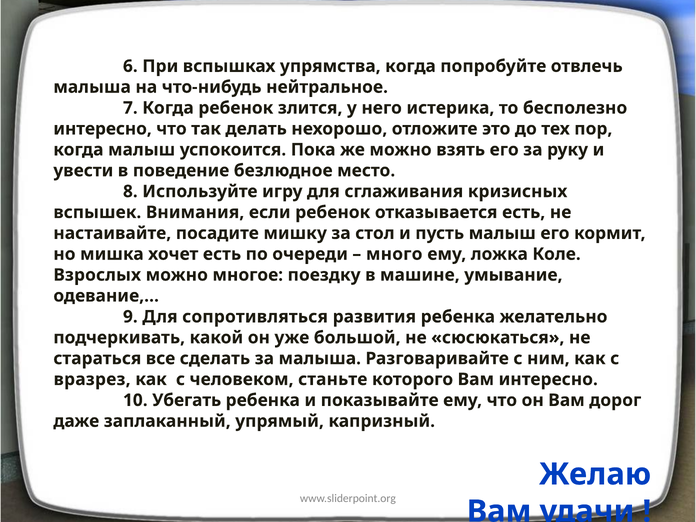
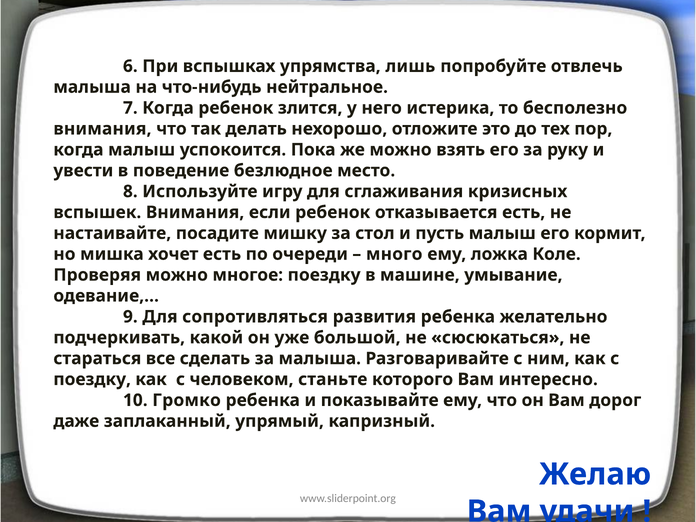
упрямства когда: когда -> лишь (410, 66)
интересно: интересно -> внимания (102, 129)
Взрослых: Взрослых -> Проверяя (97, 275)
вразрез: вразрез -> поездку (92, 379)
Убегать: Убегать -> Громко (187, 400)
